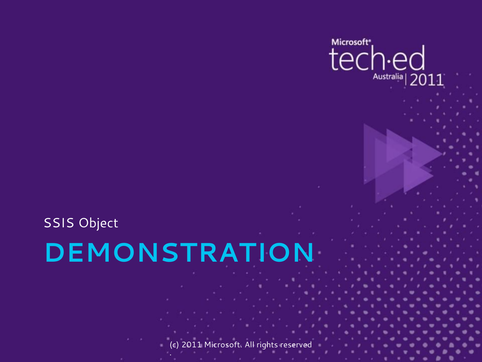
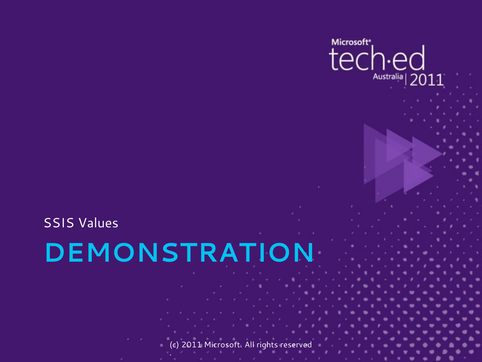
Object: Object -> Values (98, 223)
